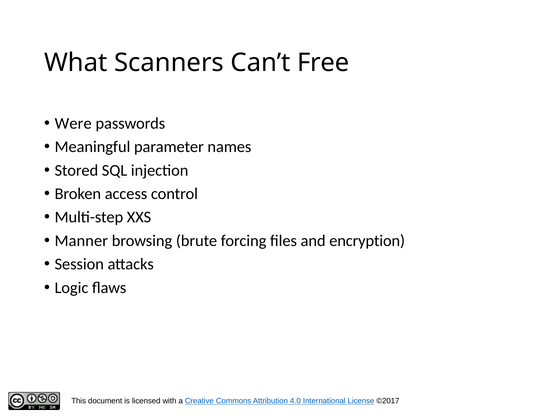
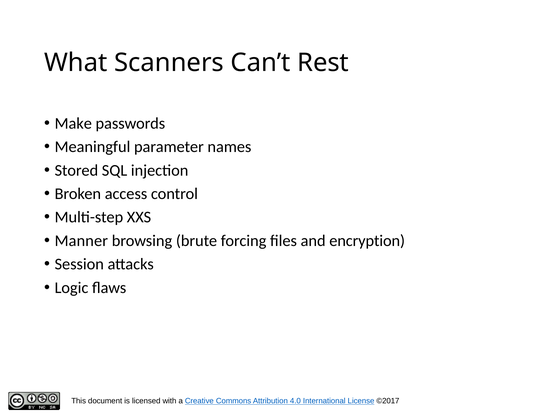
Free: Free -> Rest (323, 63)
Were: Were -> Make (73, 123)
